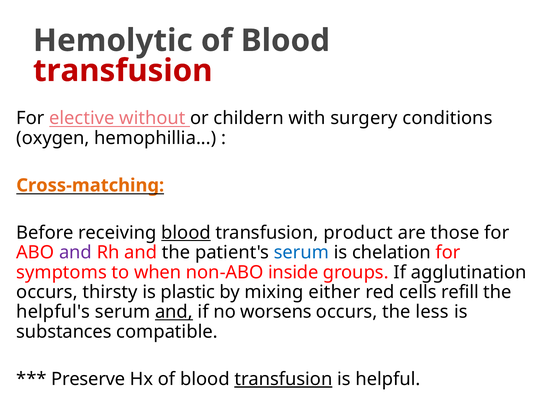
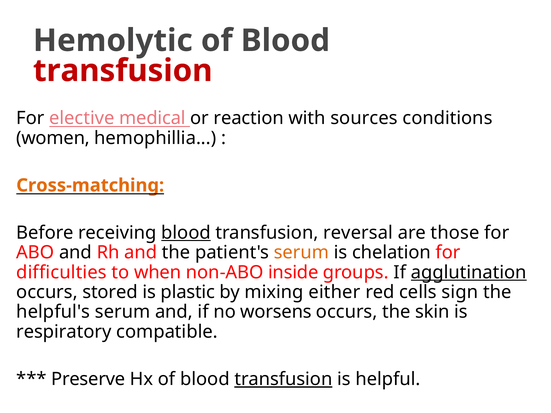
without: without -> medical (152, 118)
childern: childern -> reaction (249, 118)
surgery: surgery -> sources (364, 118)
oxygen: oxygen -> women (53, 138)
product: product -> reversal (358, 233)
and colour: purple -> black (75, 253)
serum colour: blue -> orange (301, 253)
symptoms: symptoms -> difficulties (61, 272)
agglutination underline: none -> present (469, 272)
thirsty: thirsty -> stored (110, 292)
refill: refill -> sign (460, 292)
and underline: present -> none (174, 312)
less: less -> skin (432, 312)
substances: substances -> respiratory (64, 332)
